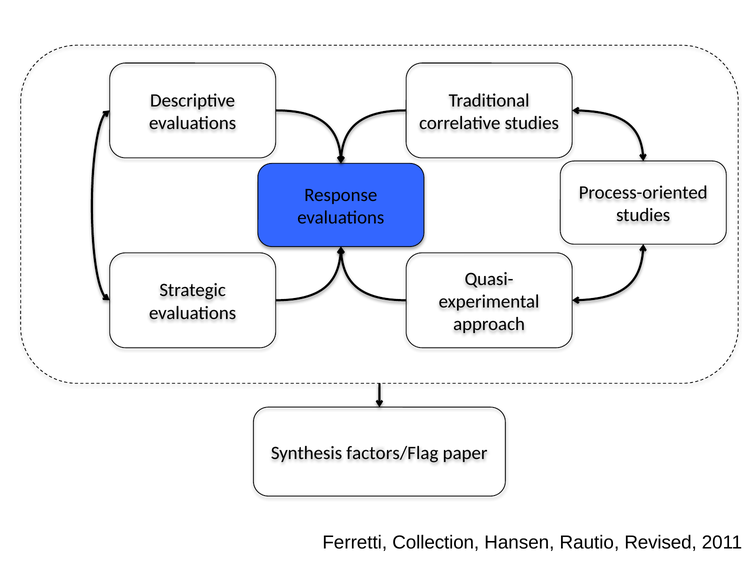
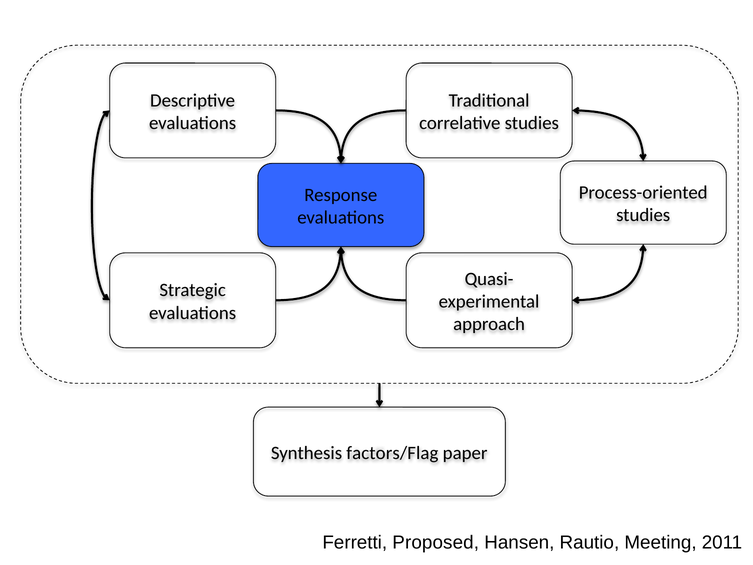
Collection: Collection -> Proposed (436, 542)
Revised: Revised -> Meeting (661, 542)
